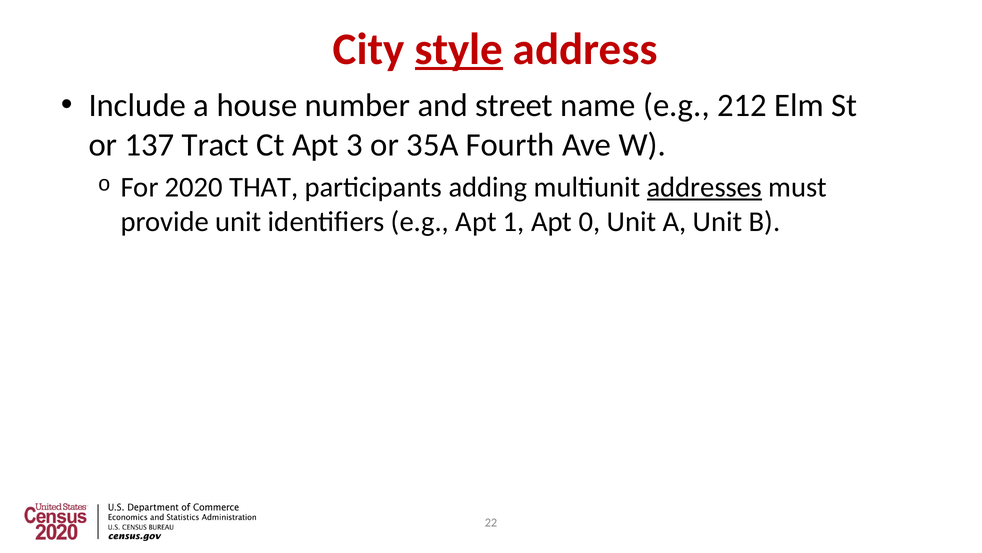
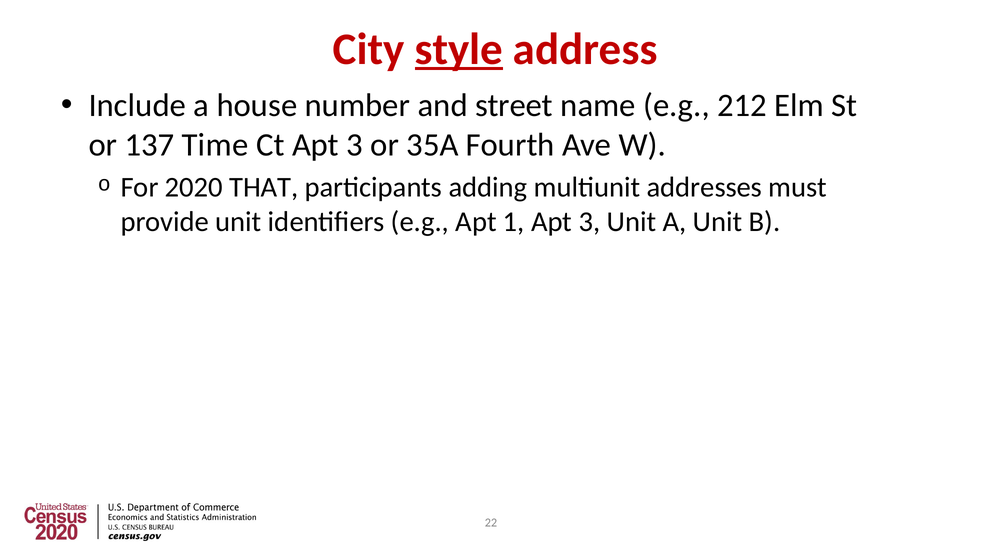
Tract: Tract -> Time (215, 145)
addresses underline: present -> none (704, 187)
1 Apt 0: 0 -> 3 (589, 221)
